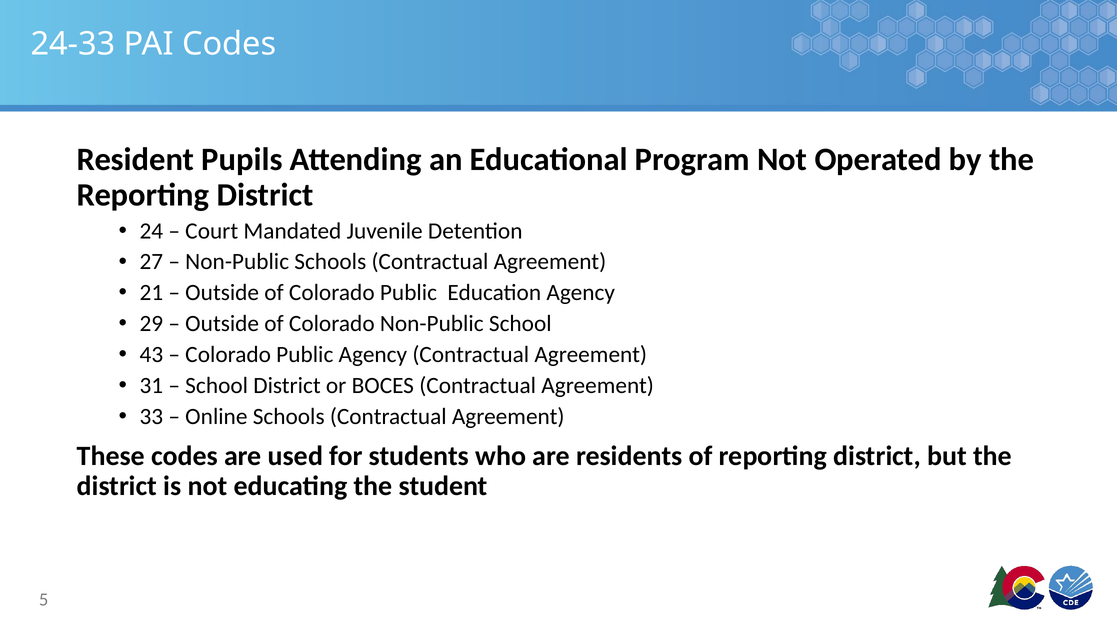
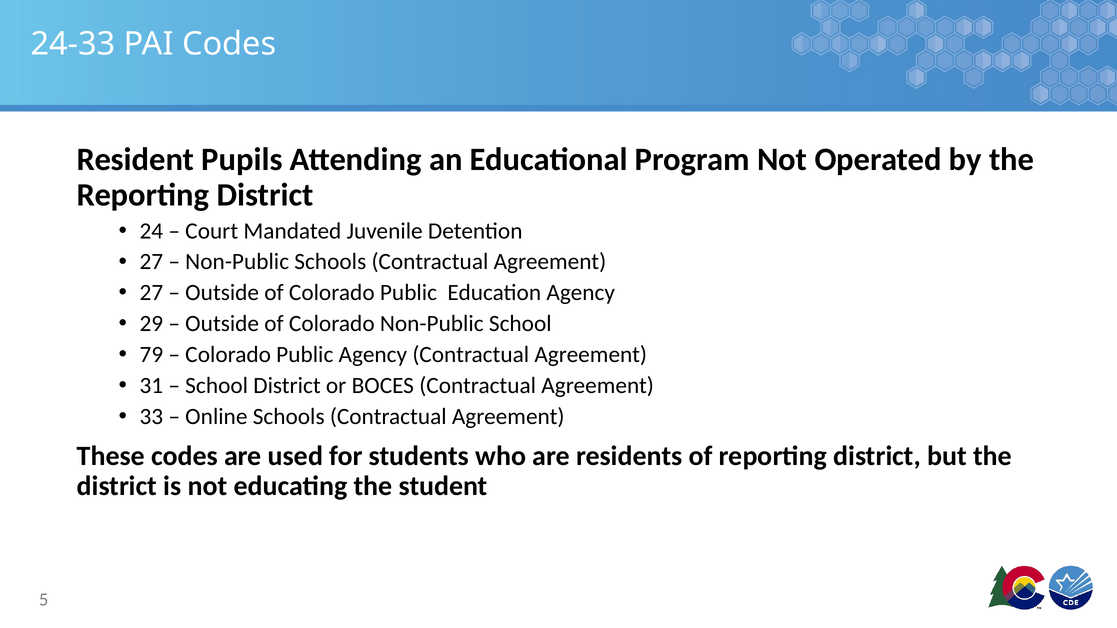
21: 21 -> 27 (151, 293)
43: 43 -> 79 (151, 355)
